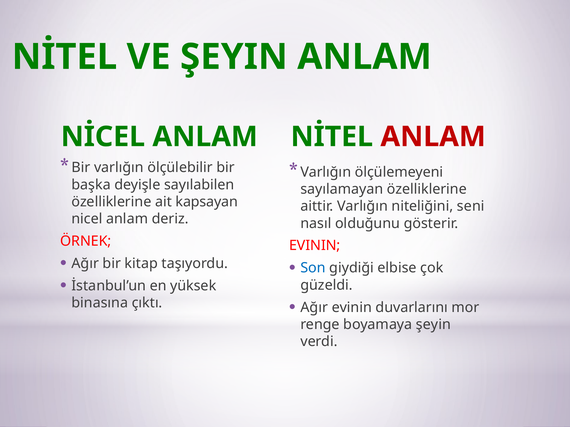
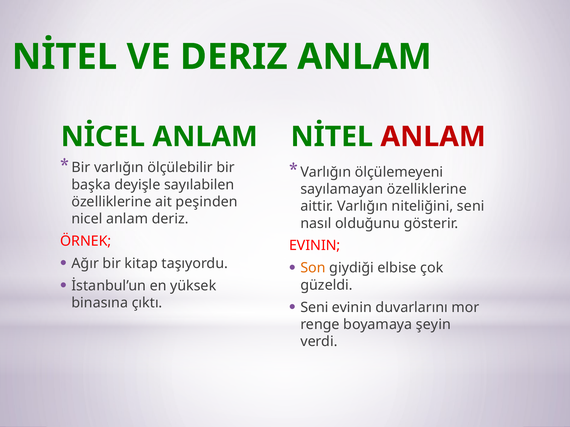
VE ŞEYIN: ŞEYIN -> DERIZ (234, 57)
kapsayan: kapsayan -> peşinden (207, 202)
Son colour: blue -> orange (313, 268)
Ağır: Ağır -> Seni (314, 308)
